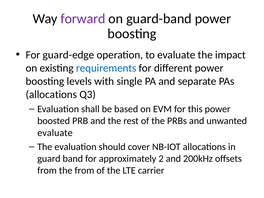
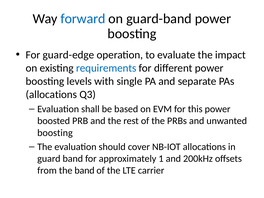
forward colour: purple -> blue (83, 19)
evaluate: evaluate -> boosting (55, 133)
2: 2 -> 1 (161, 159)
the from: from -> band (84, 171)
